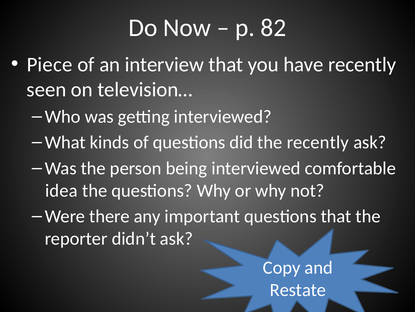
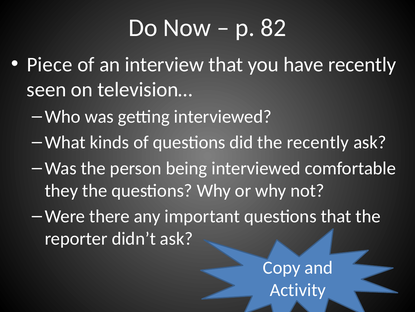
idea: idea -> they (61, 190)
Restate: Restate -> Activity (298, 289)
